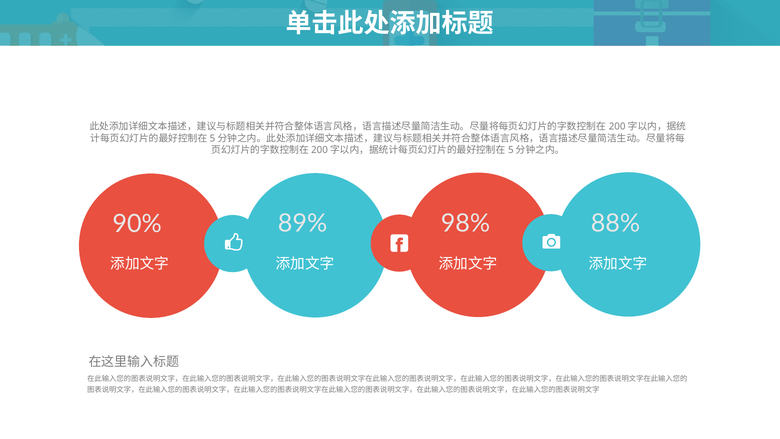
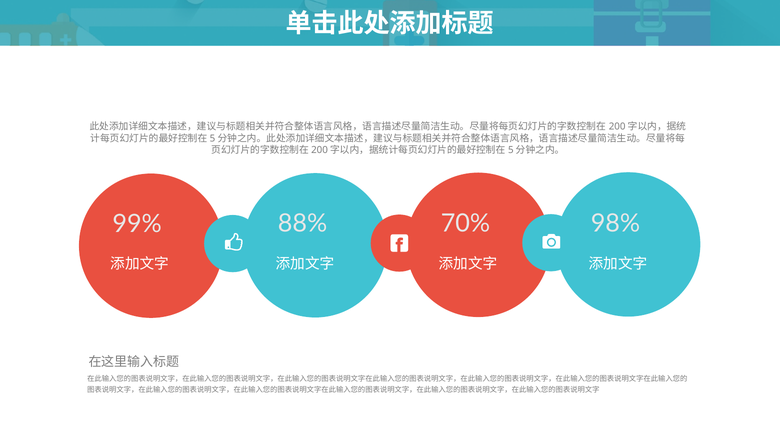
89%: 89% -> 88% (303, 223)
98%: 98% -> 70% (465, 223)
88%: 88% -> 98% (615, 223)
90%: 90% -> 99% (137, 224)
